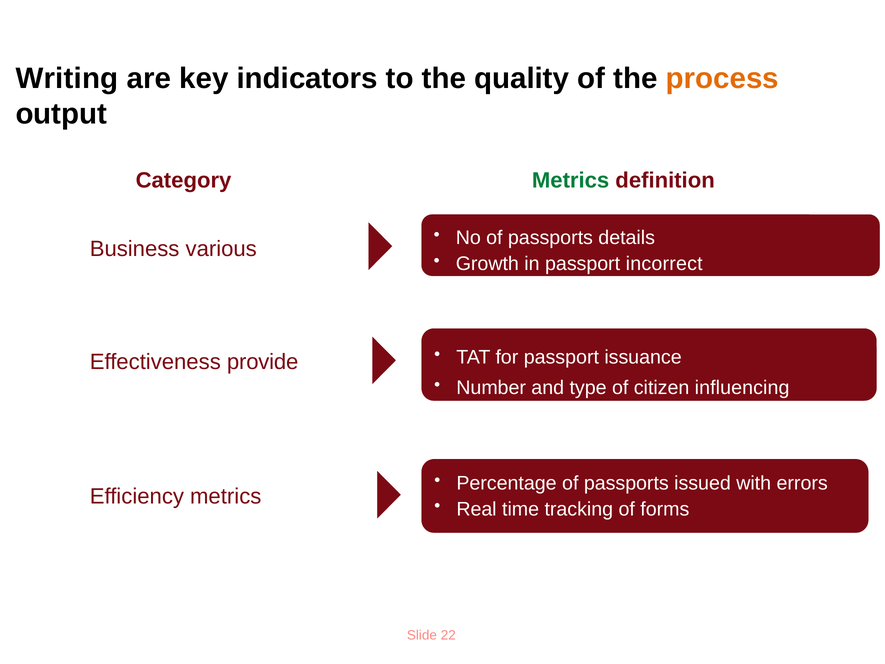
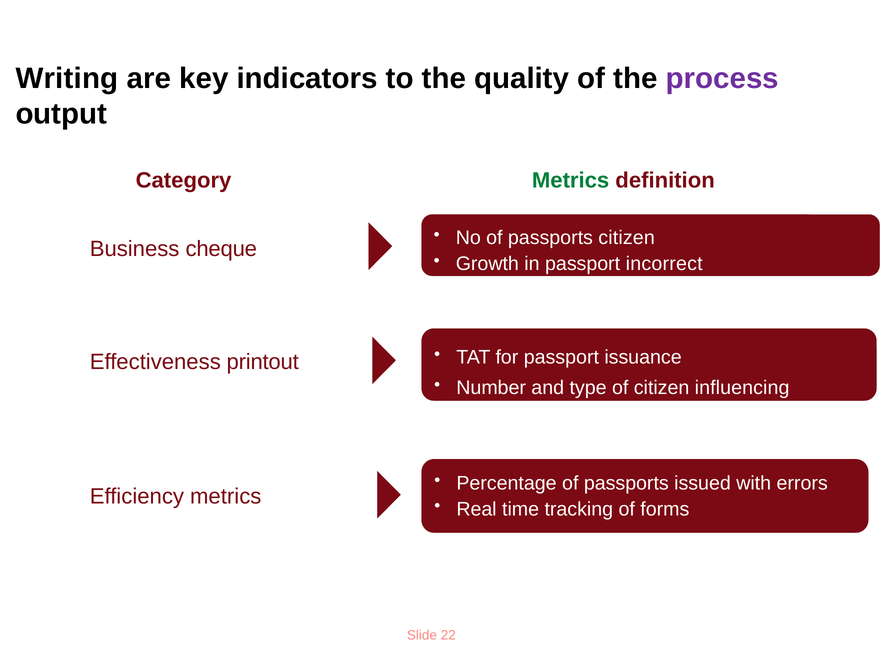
process colour: orange -> purple (722, 79)
passports details: details -> citizen (627, 238)
various: various -> cheque (221, 249)
provide: provide -> printout (263, 362)
